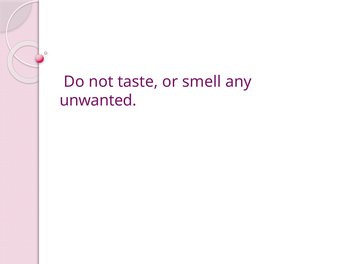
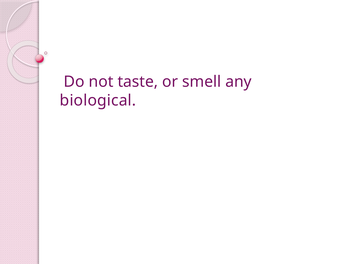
unwanted: unwanted -> biological (98, 100)
